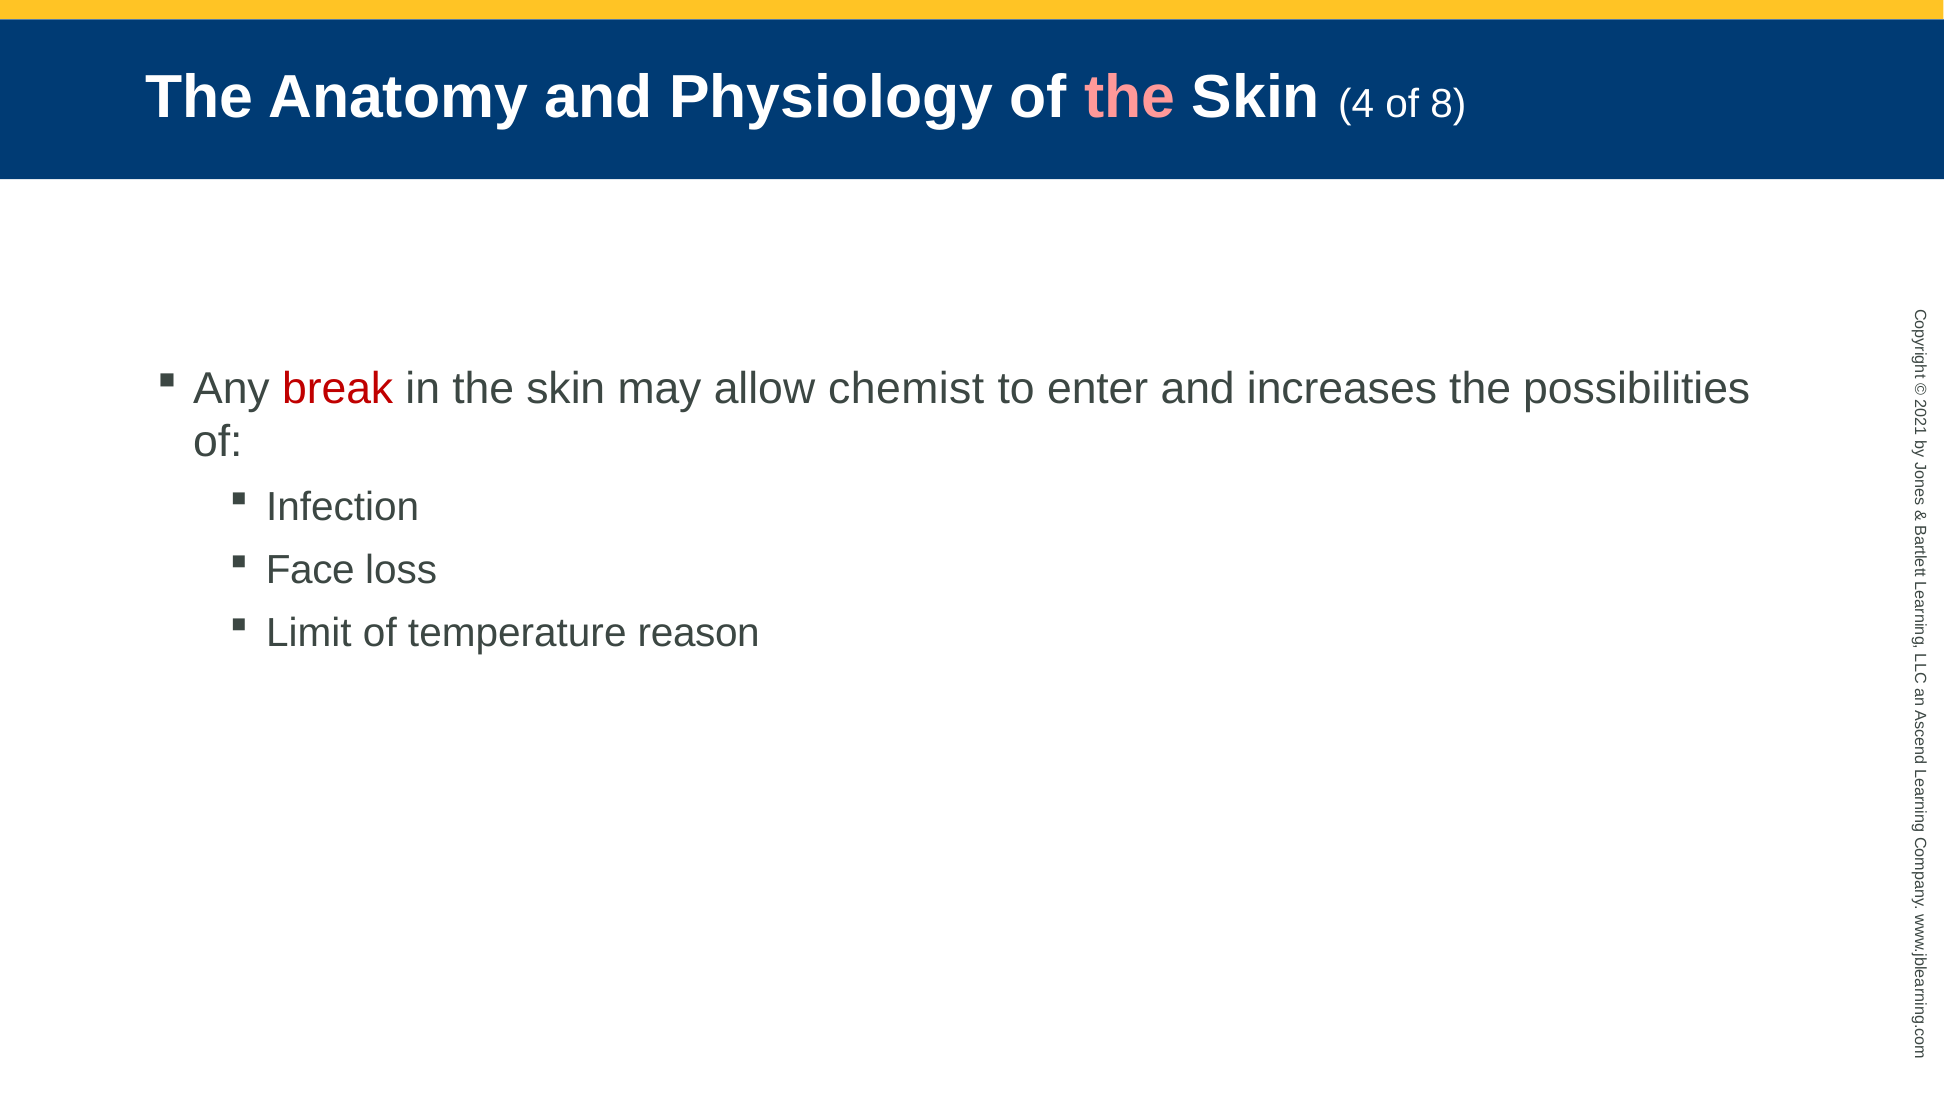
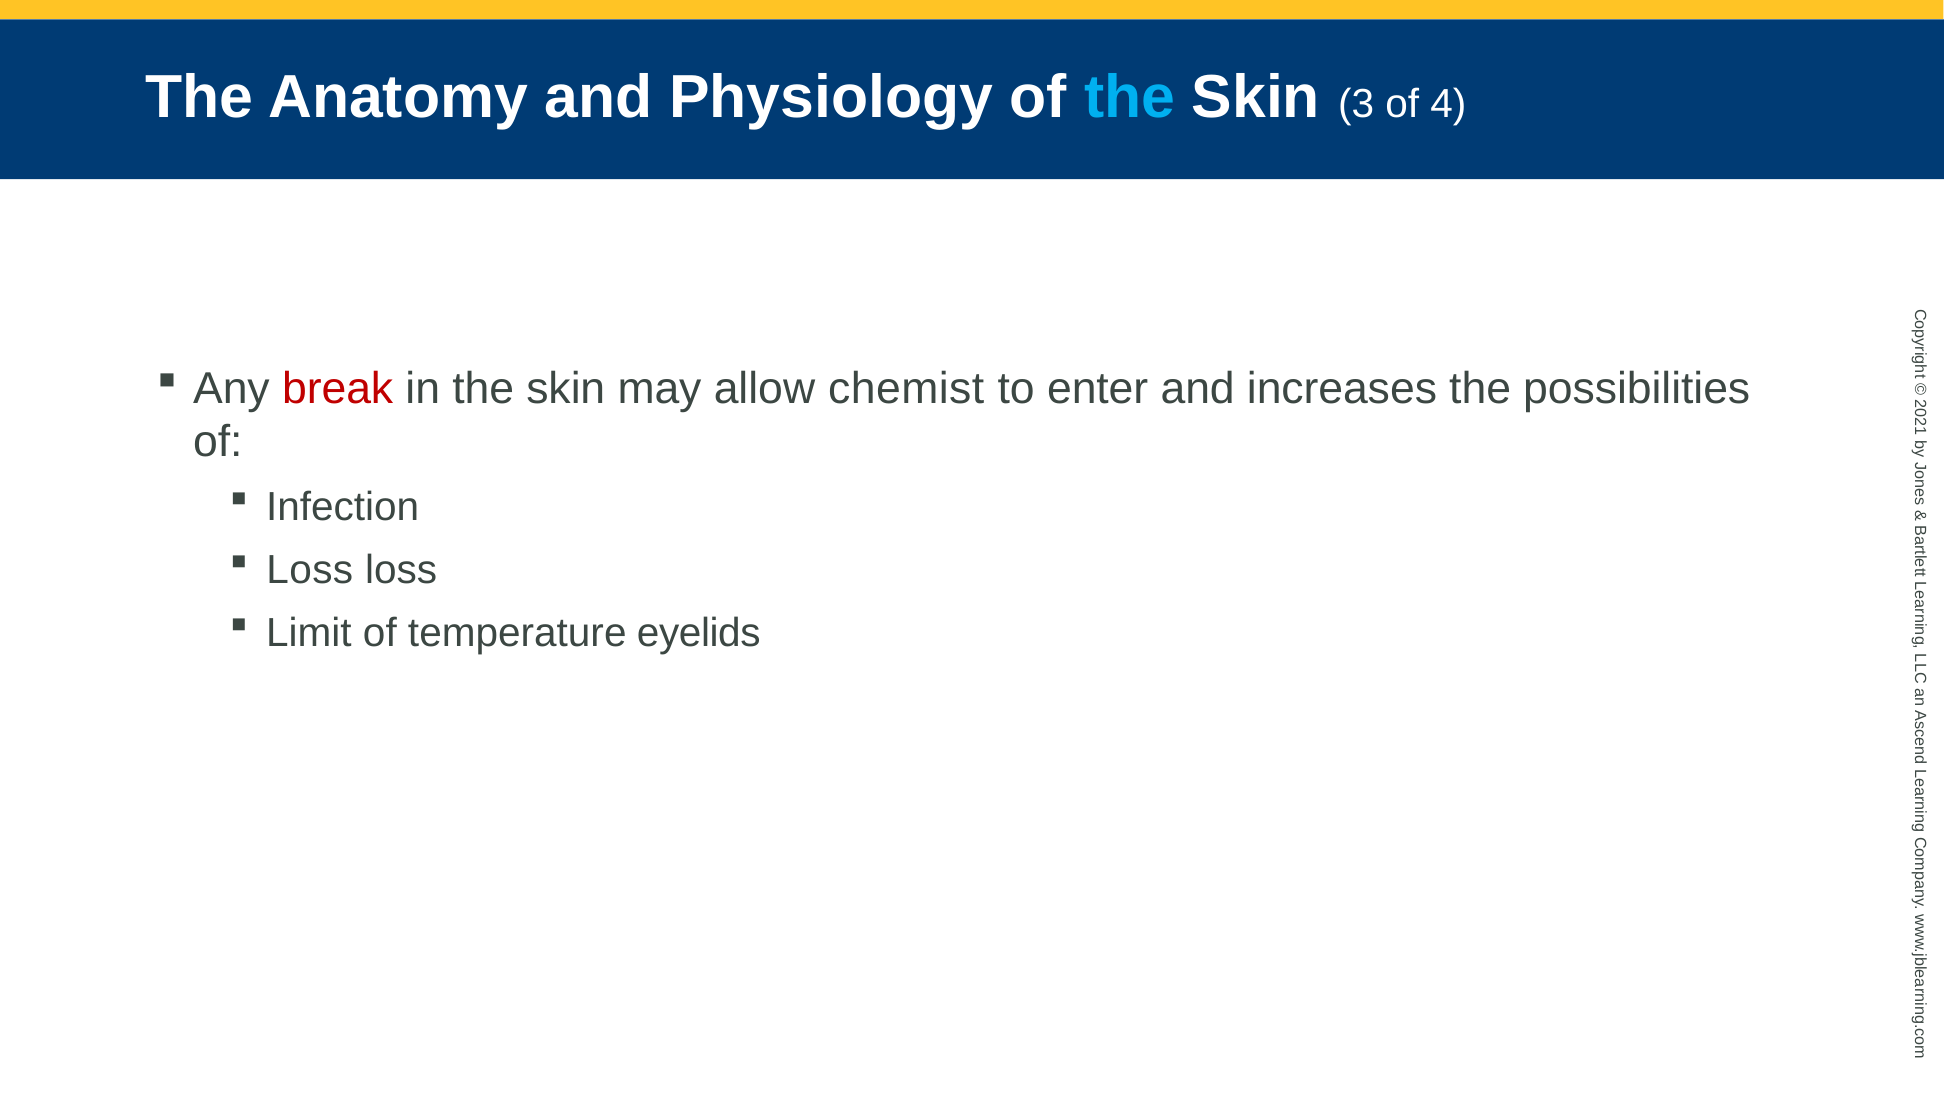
the colour: pink -> light blue (1130, 98)
4: 4 -> 3 (1356, 104)
8: 8 -> 4 (1448, 104)
Face: Face -> Loss (310, 570)
reason: reason -> eyelids (699, 632)
